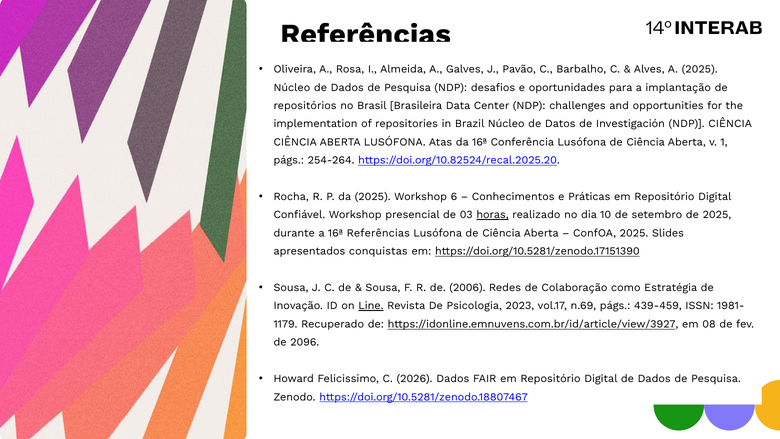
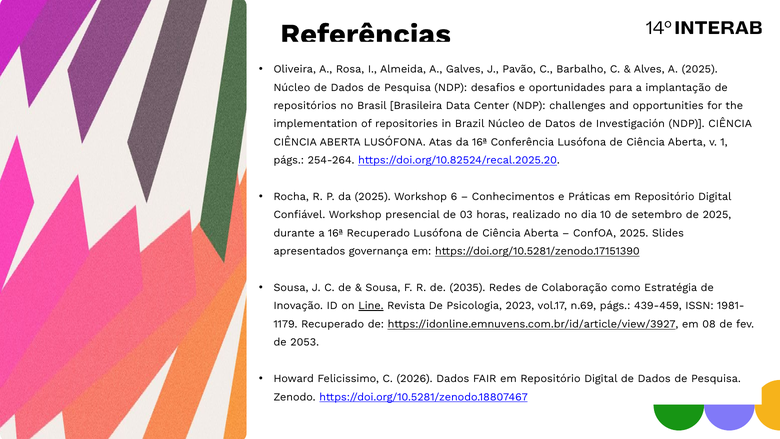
horas underline: present -> none (493, 215)
16ª Referências: Referências -> Recuperado (378, 233)
conquistas: conquistas -> governança (378, 251)
2006: 2006 -> 2035 (467, 288)
2096: 2096 -> 2053 (305, 342)
